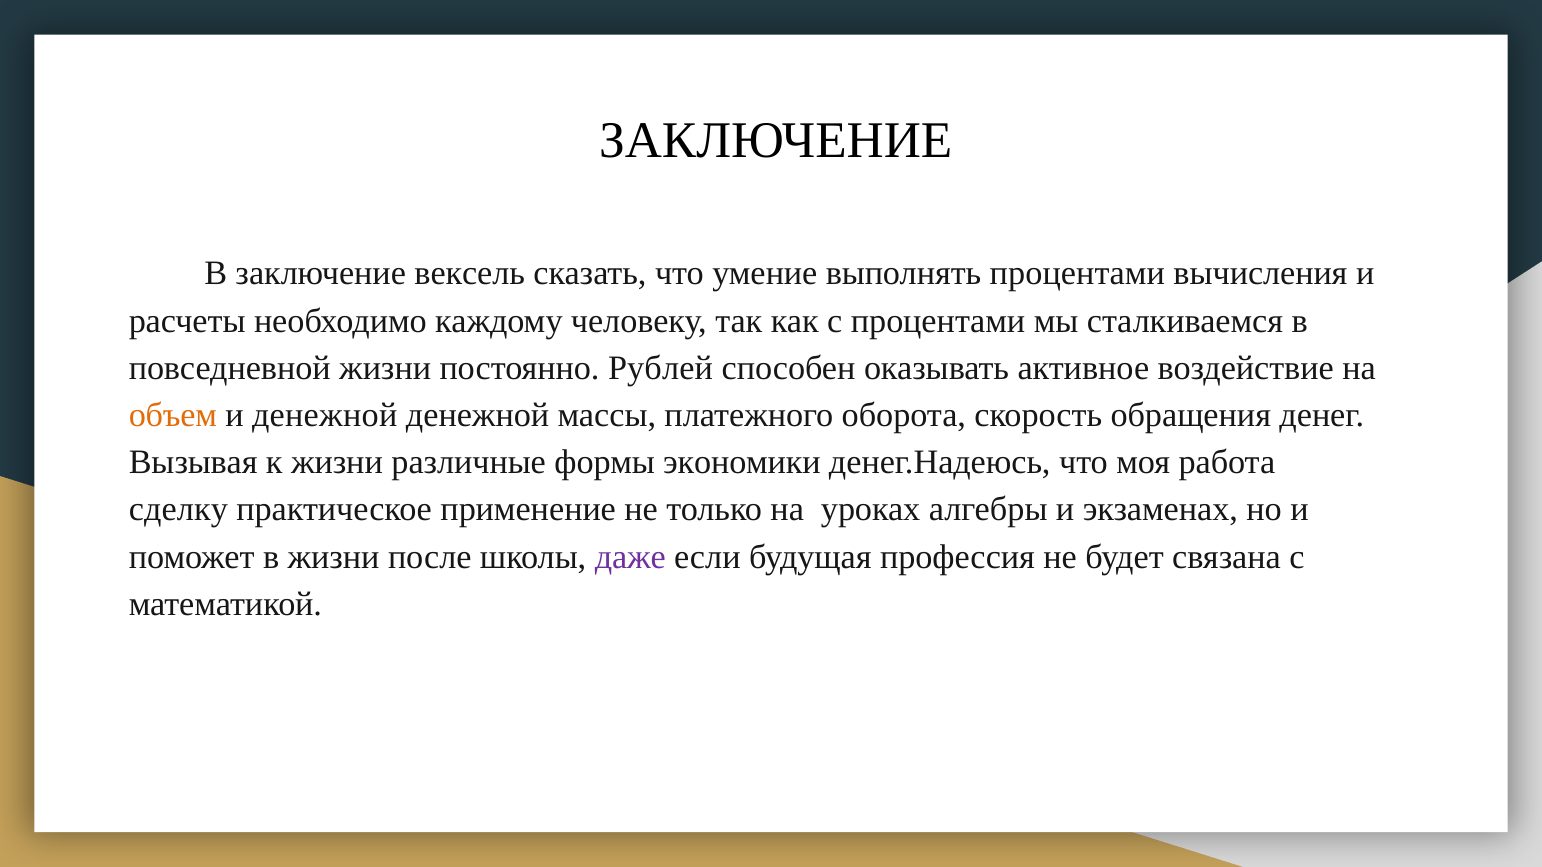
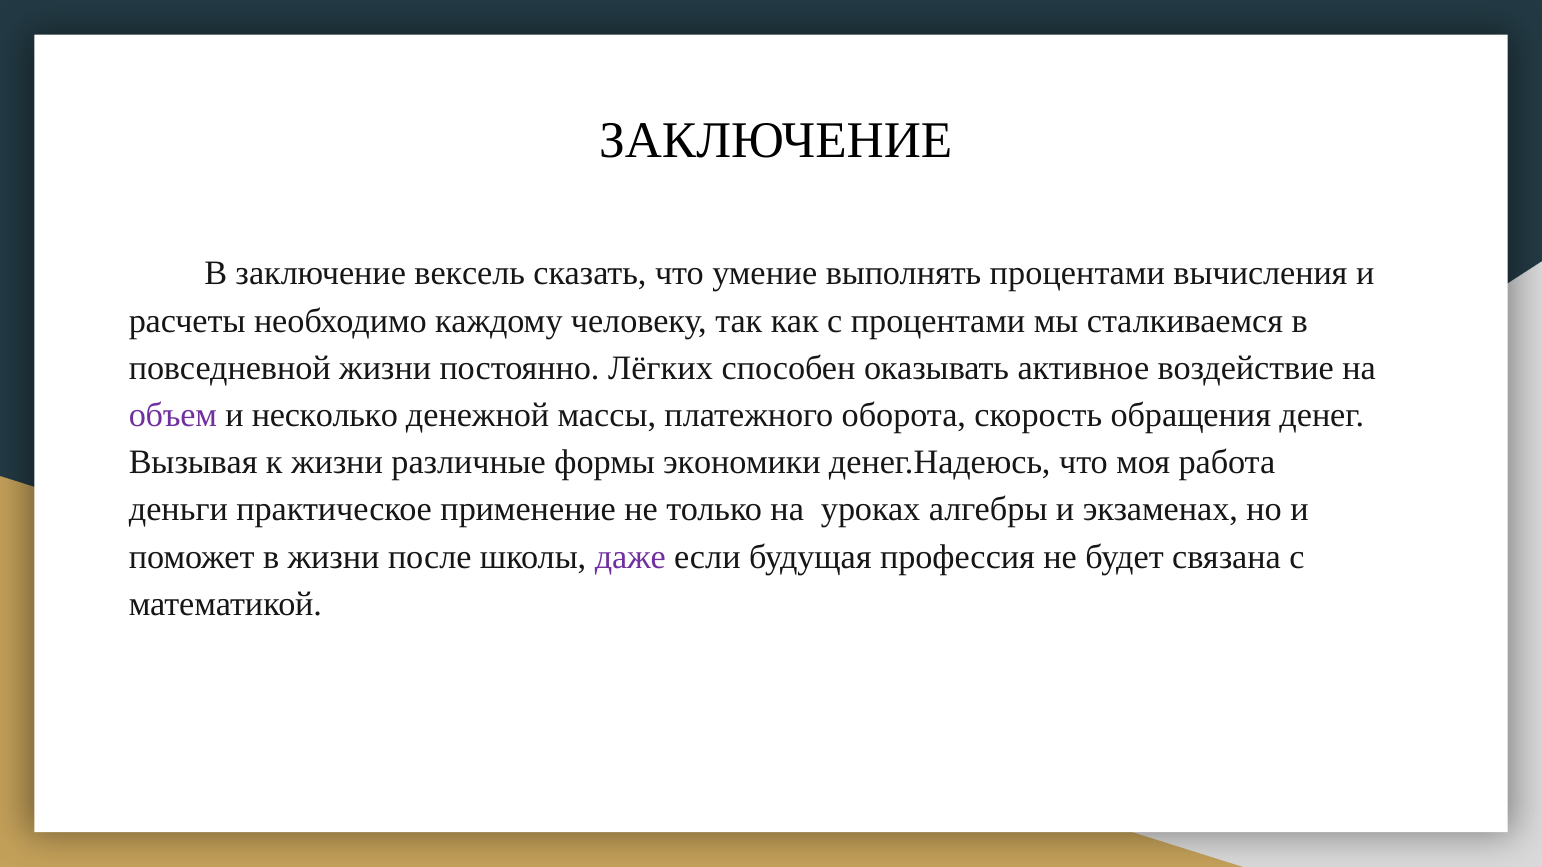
Рублей: Рублей -> Лёгких (660, 368)
объем colour: orange -> purple (173, 415)
и денежной: денежной -> несколько (325, 415)
сделку: сделку -> деньги (178, 510)
